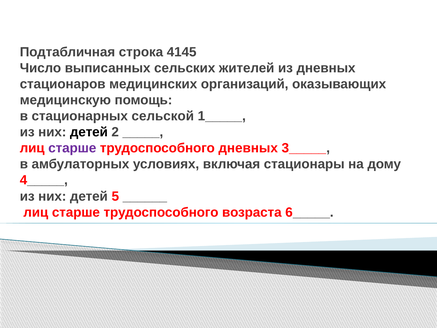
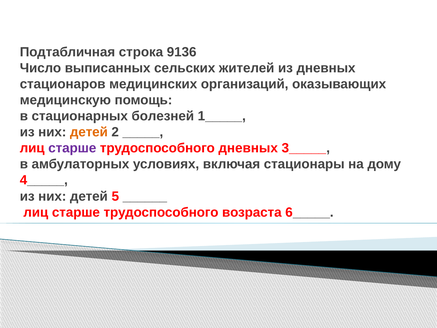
4145: 4145 -> 9136 (182, 52)
сельской: сельской -> болезней (163, 116)
детей colour: black -> orange (89, 132)
